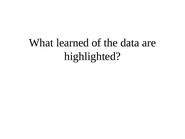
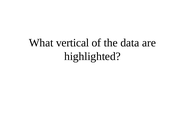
learned: learned -> vertical (73, 43)
